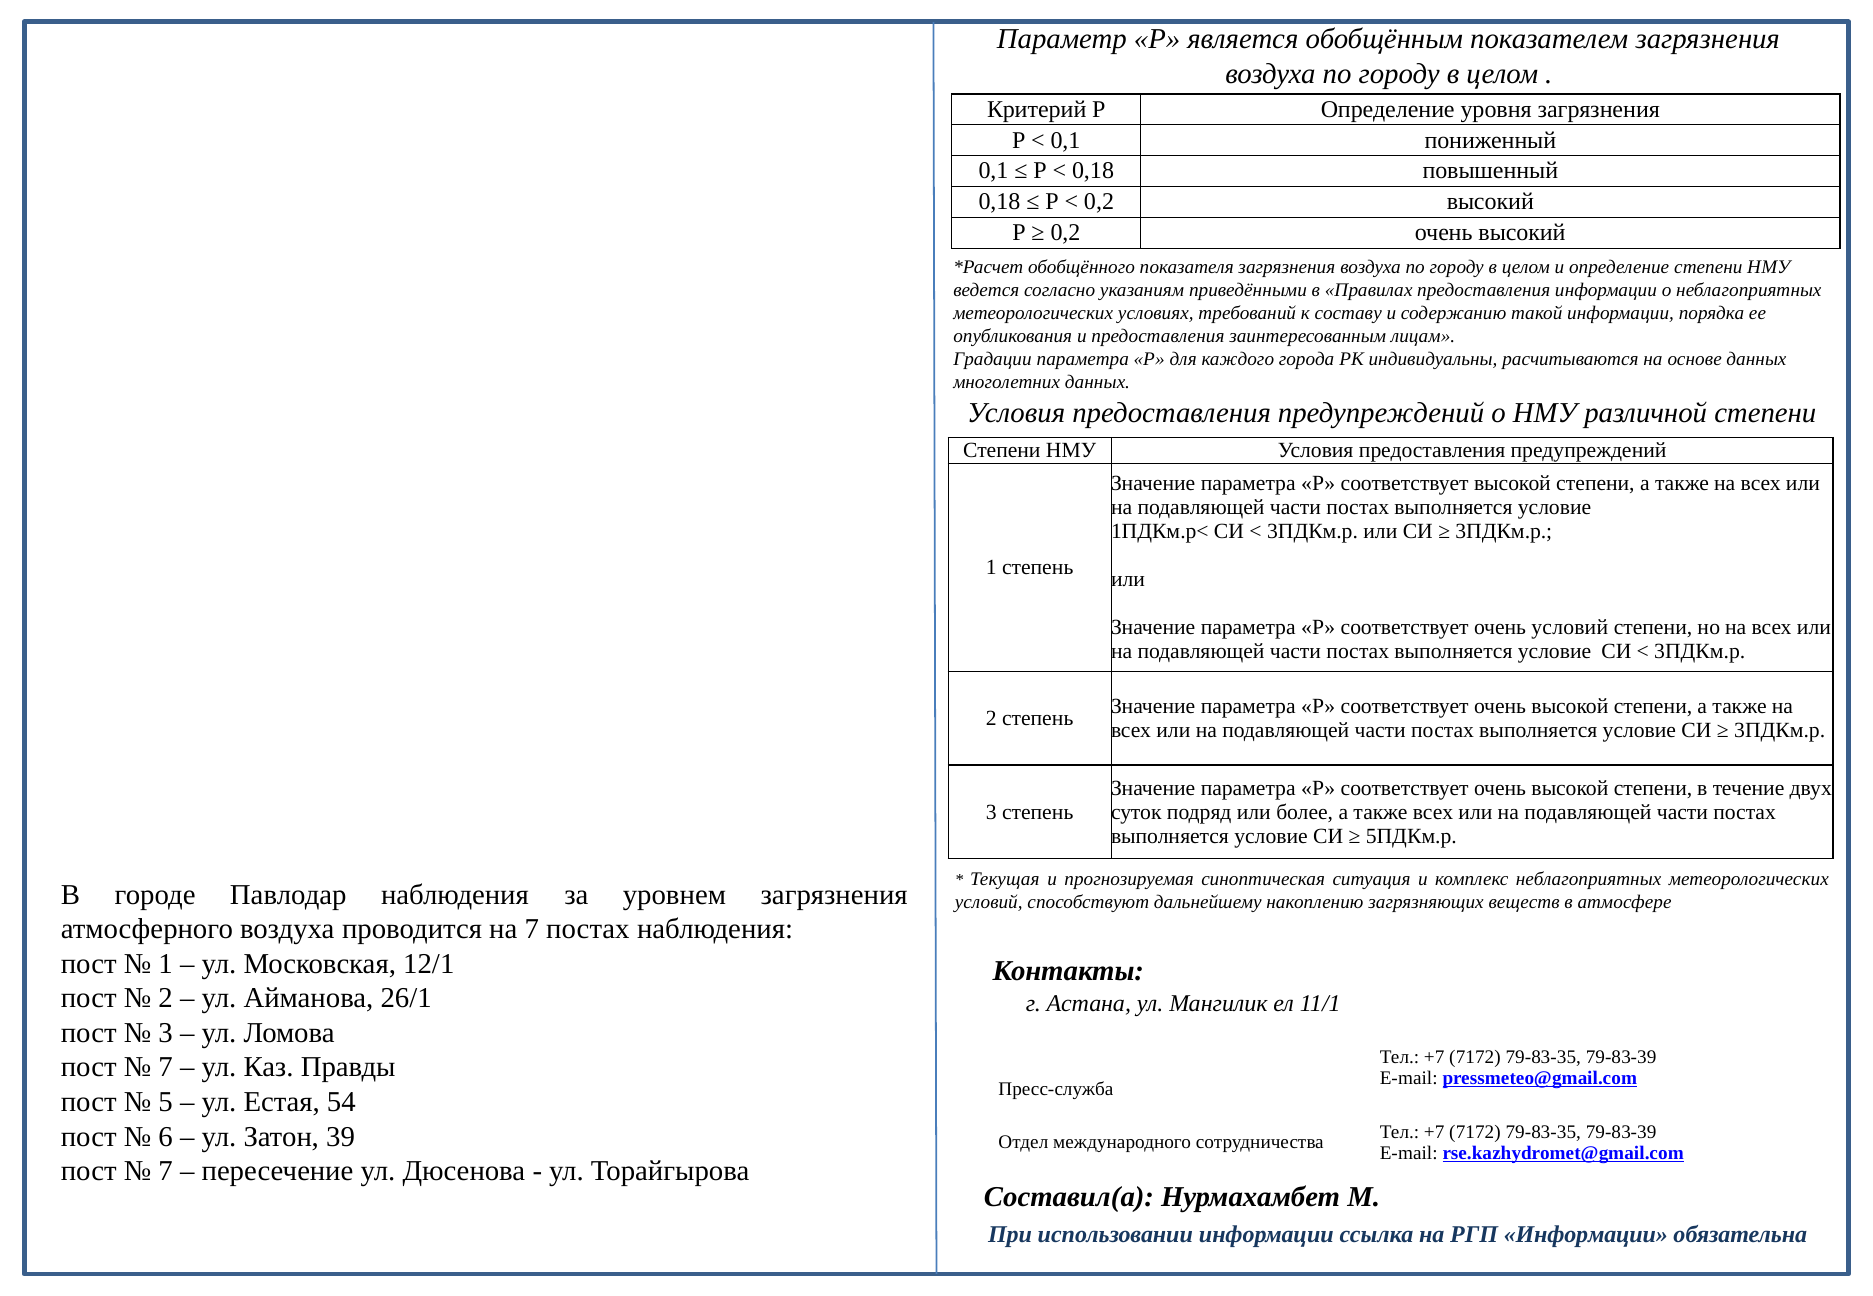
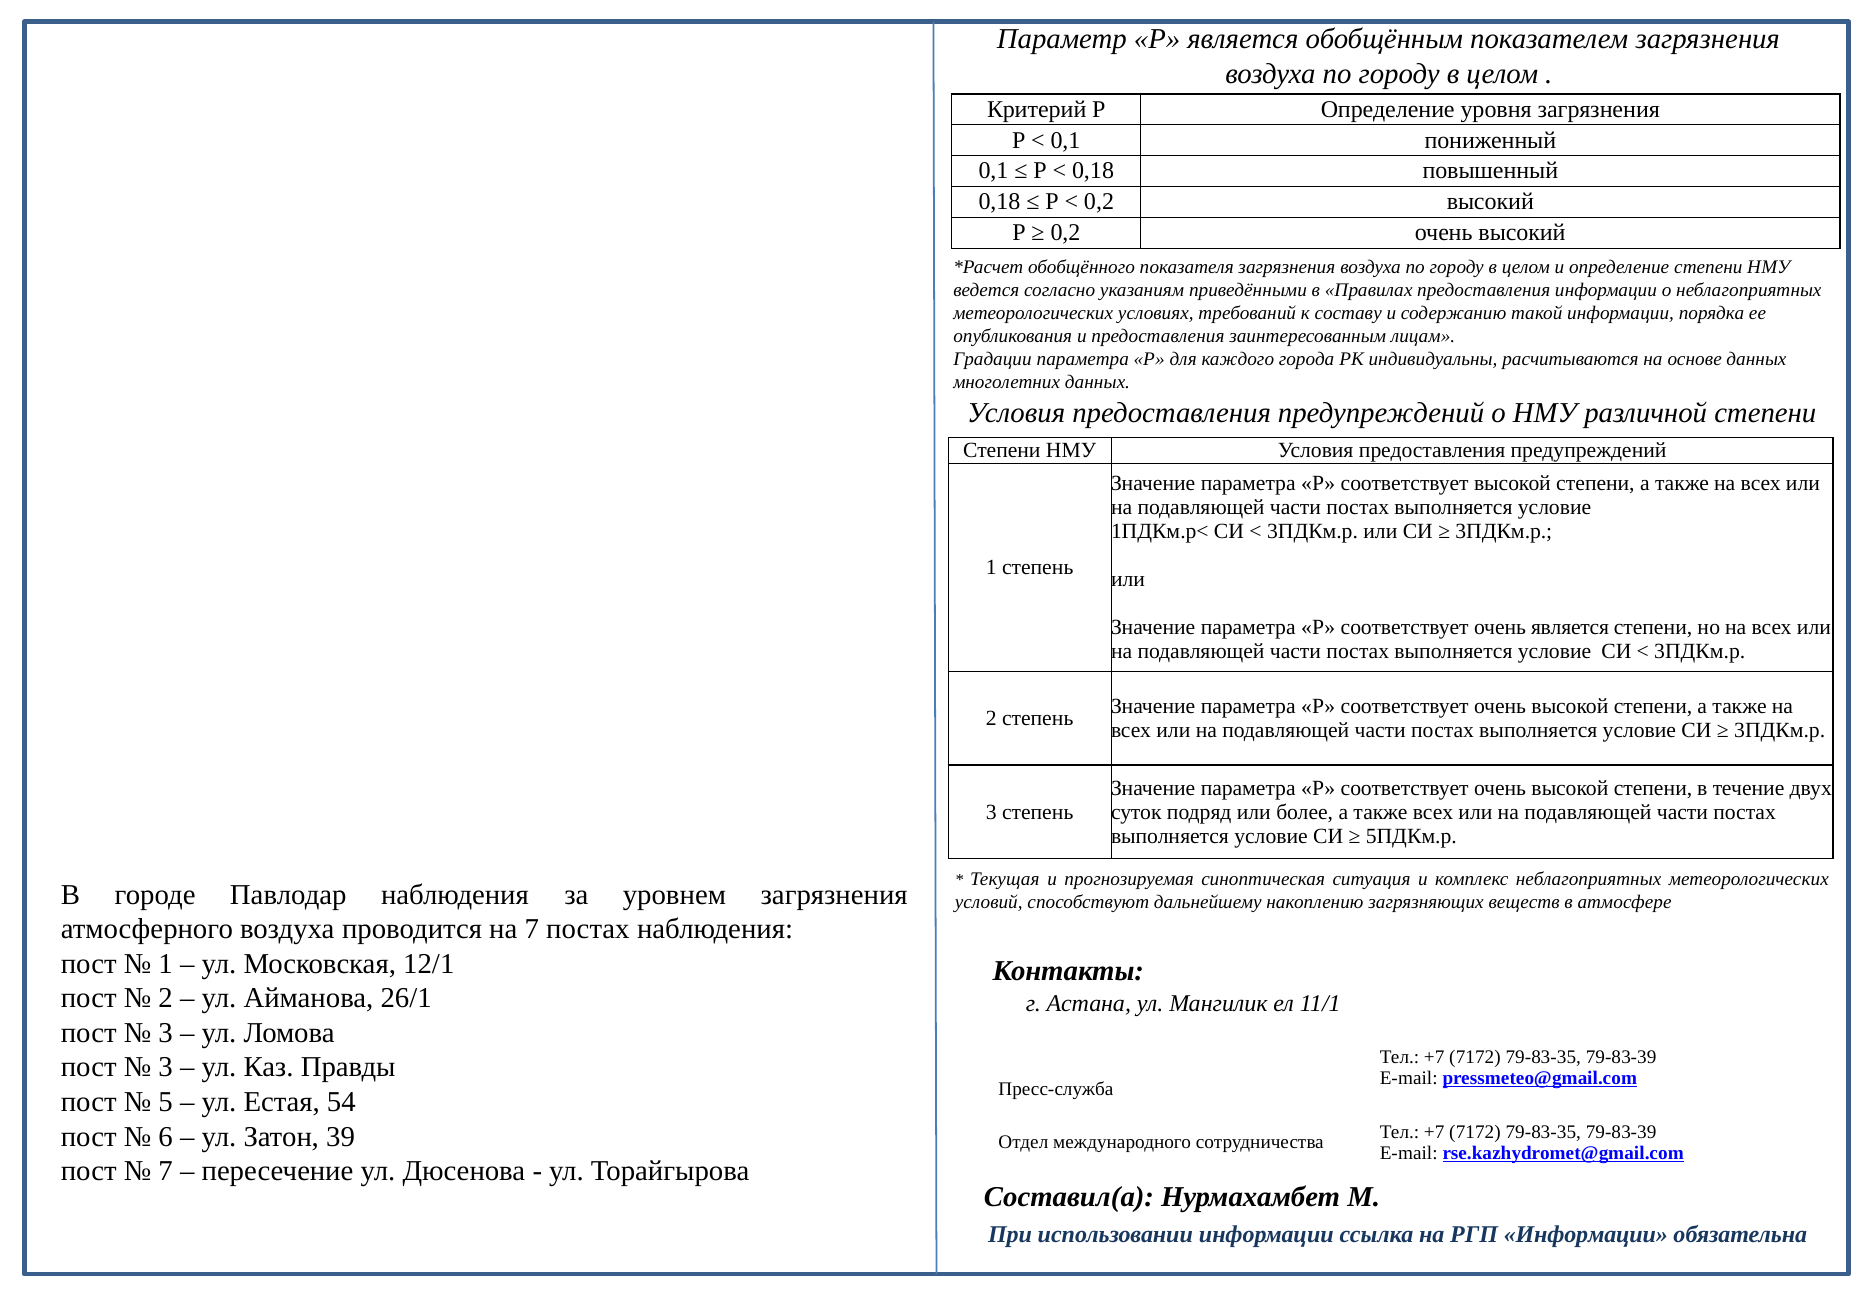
очень условий: условий -> является (1570, 628)
7: 7 -> 3 (166, 1068)
